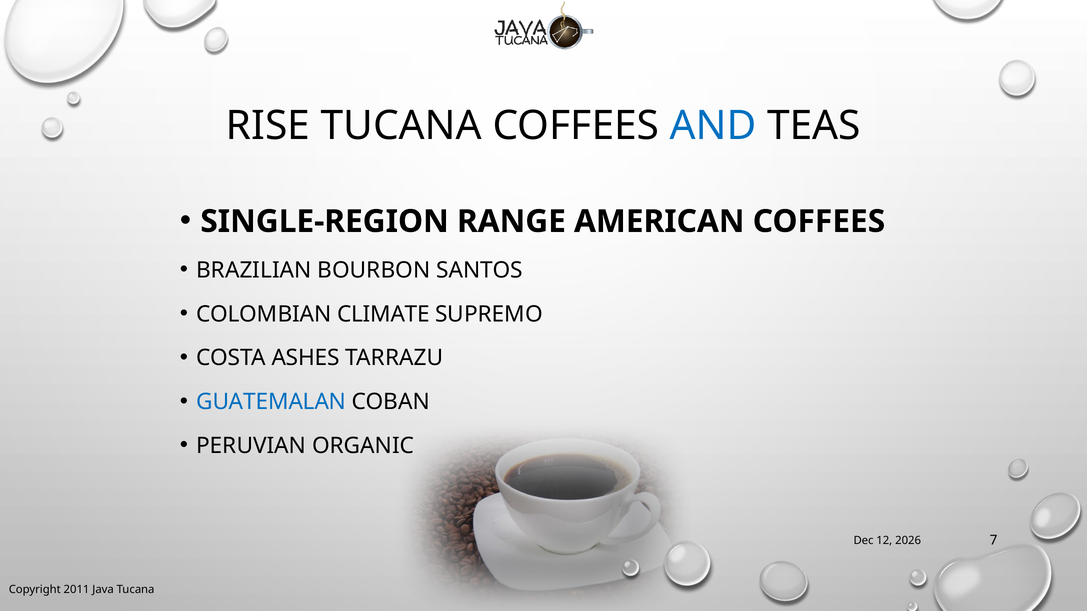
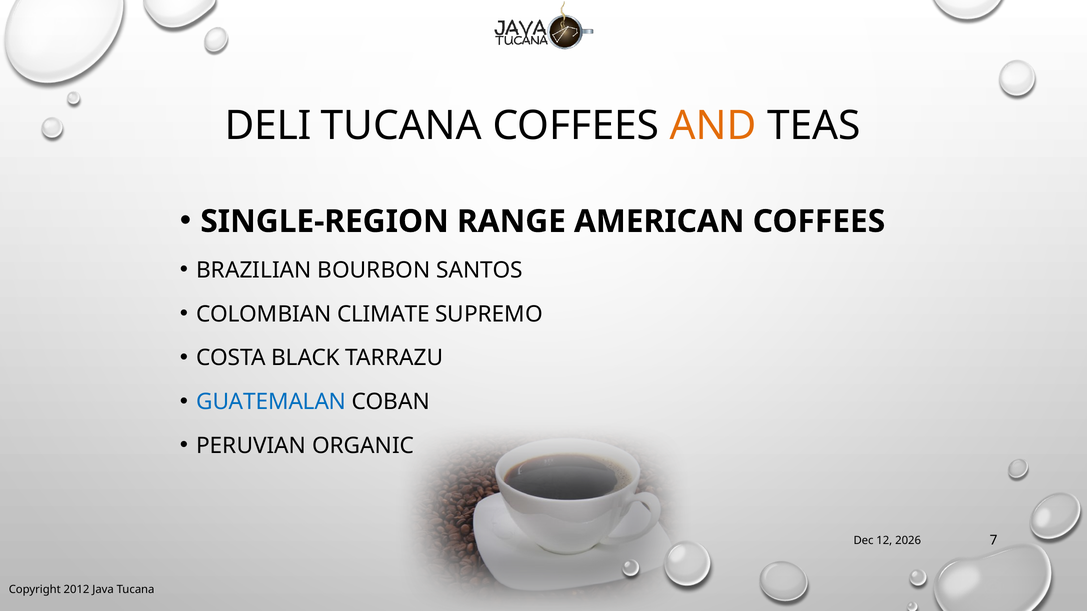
RISE: RISE -> DELI (268, 126)
AND colour: blue -> orange (713, 126)
ASHES: ASHES -> BLACK (306, 358)
2011: 2011 -> 2012 (77, 590)
